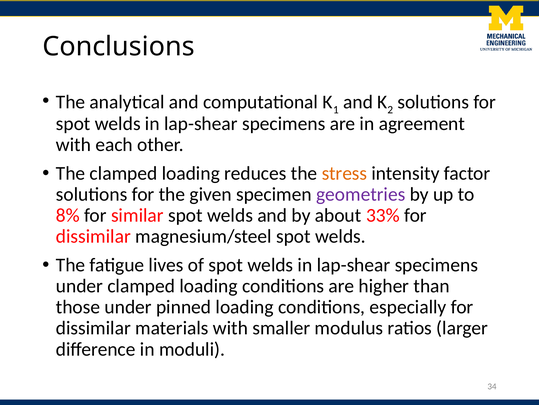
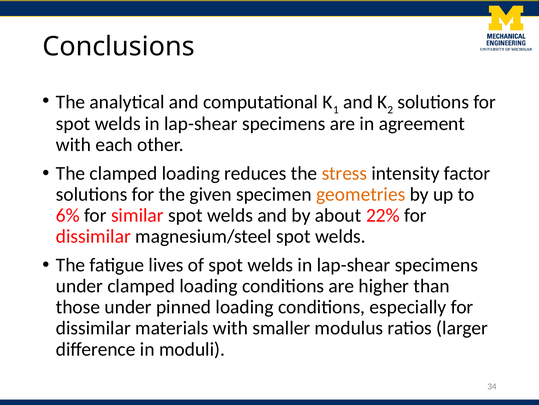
geometries colour: purple -> orange (361, 194)
8%: 8% -> 6% (68, 215)
33%: 33% -> 22% (383, 215)
